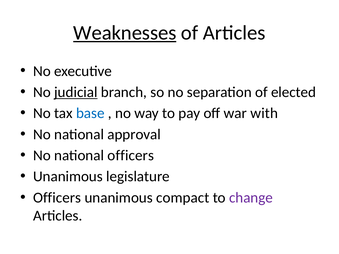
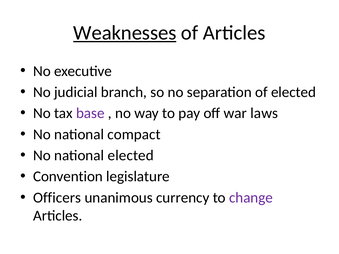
judicial underline: present -> none (76, 92)
base colour: blue -> purple (90, 113)
with: with -> laws (264, 113)
approval: approval -> compact (134, 134)
national officers: officers -> elected (131, 156)
Unanimous: Unanimous -> Convention (68, 177)
compact: compact -> currency (183, 198)
